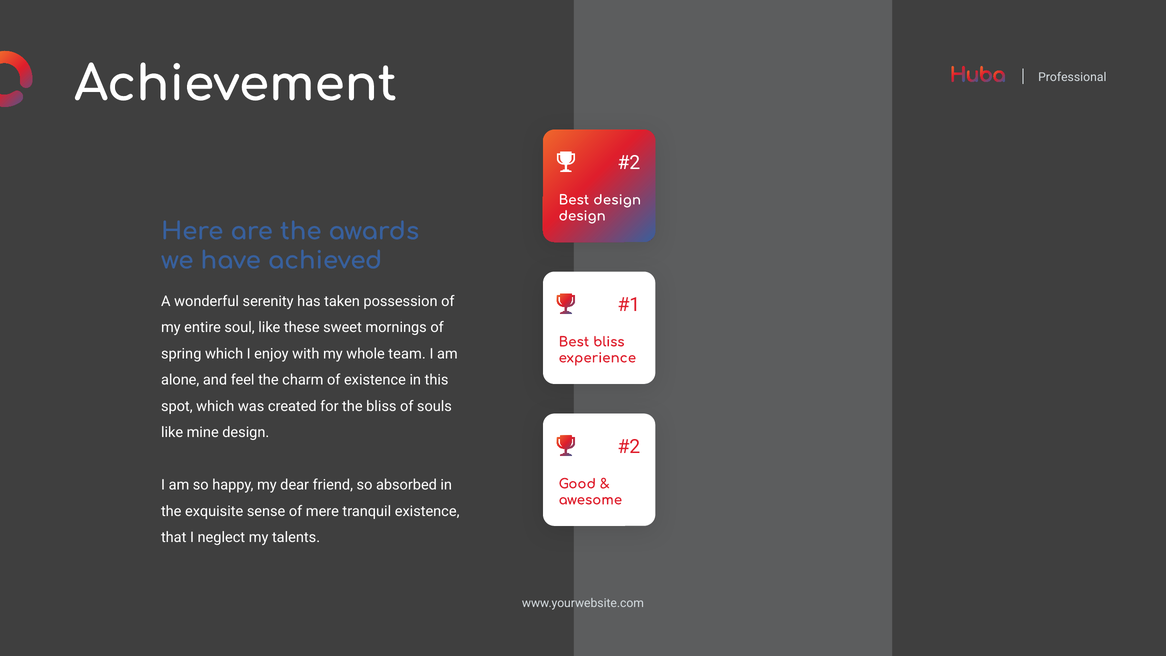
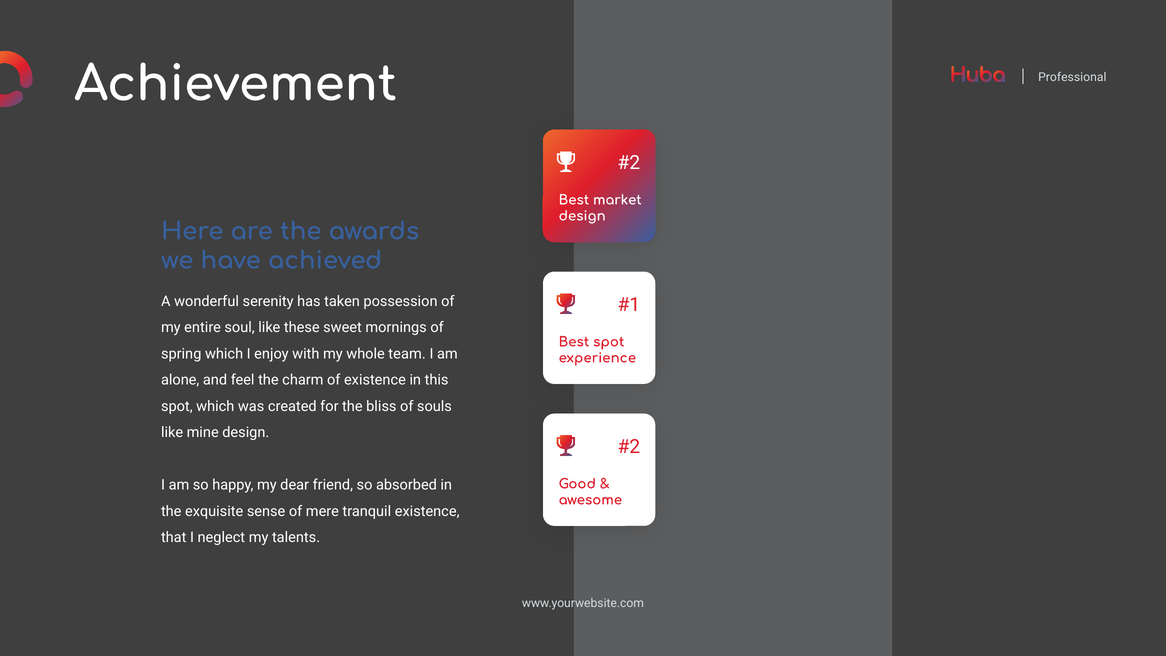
Best design: design -> market (617, 200)
Best bliss: bliss -> spot (609, 342)
